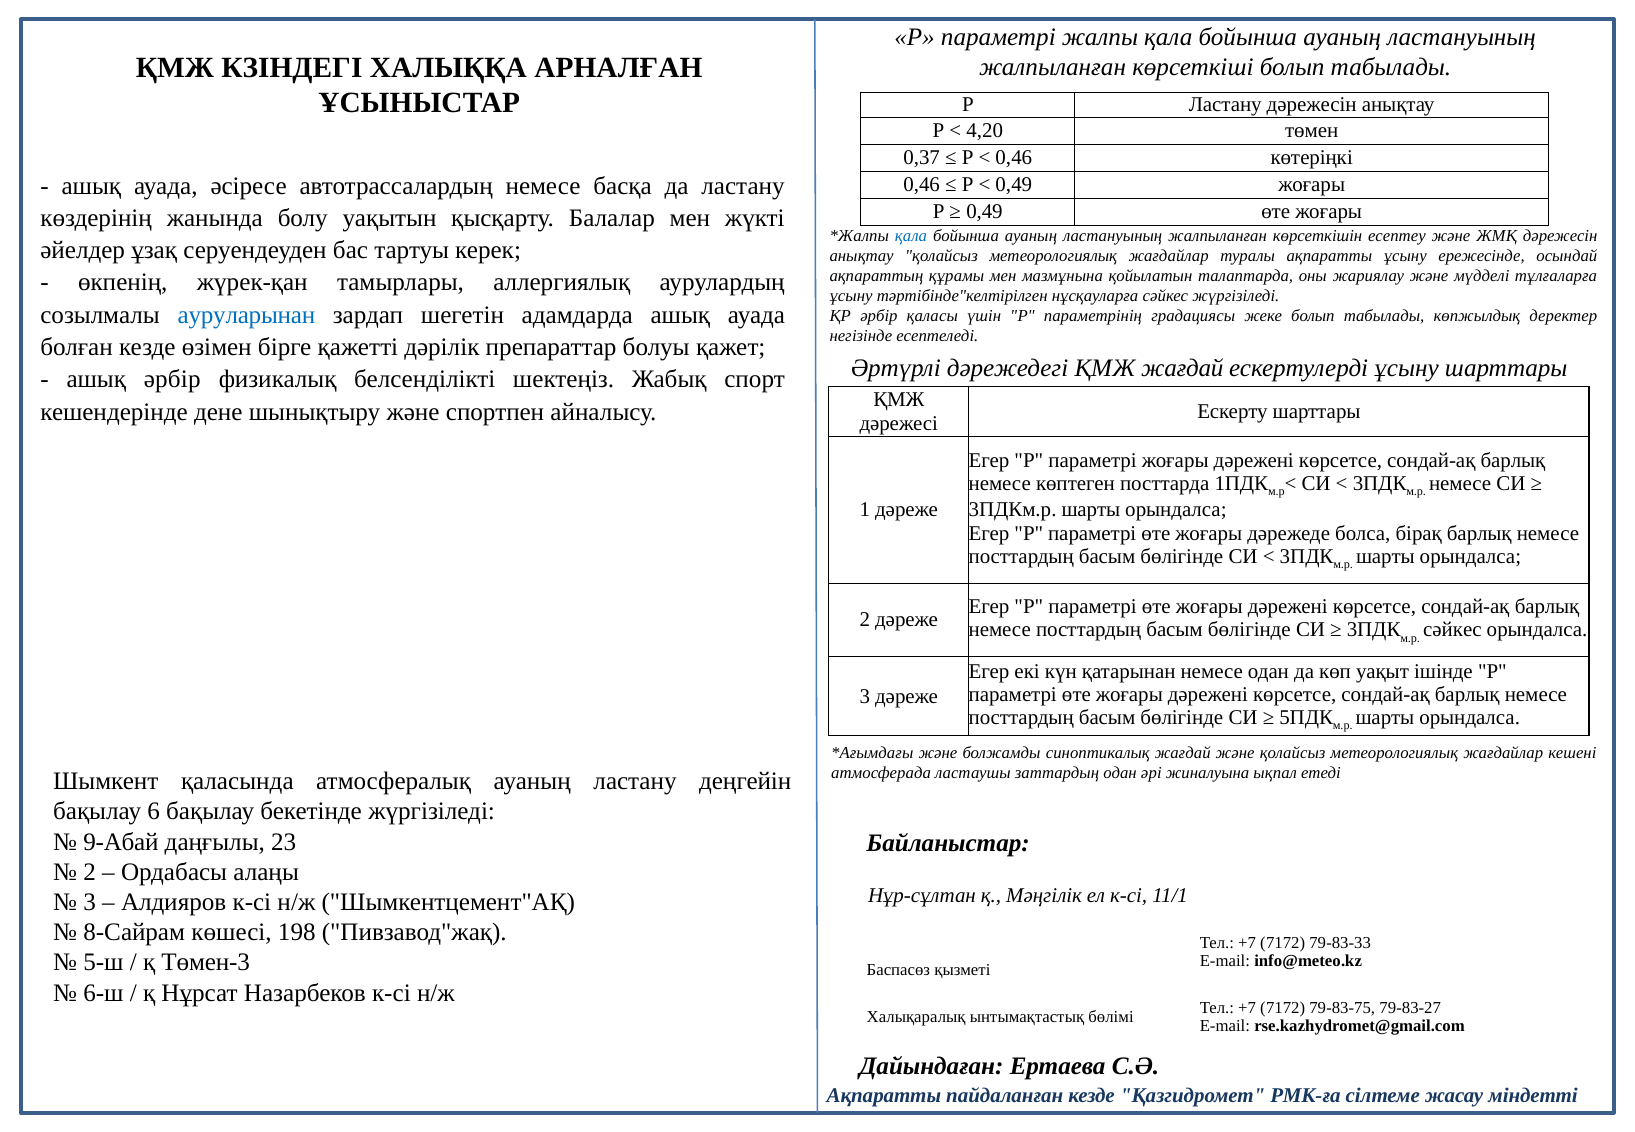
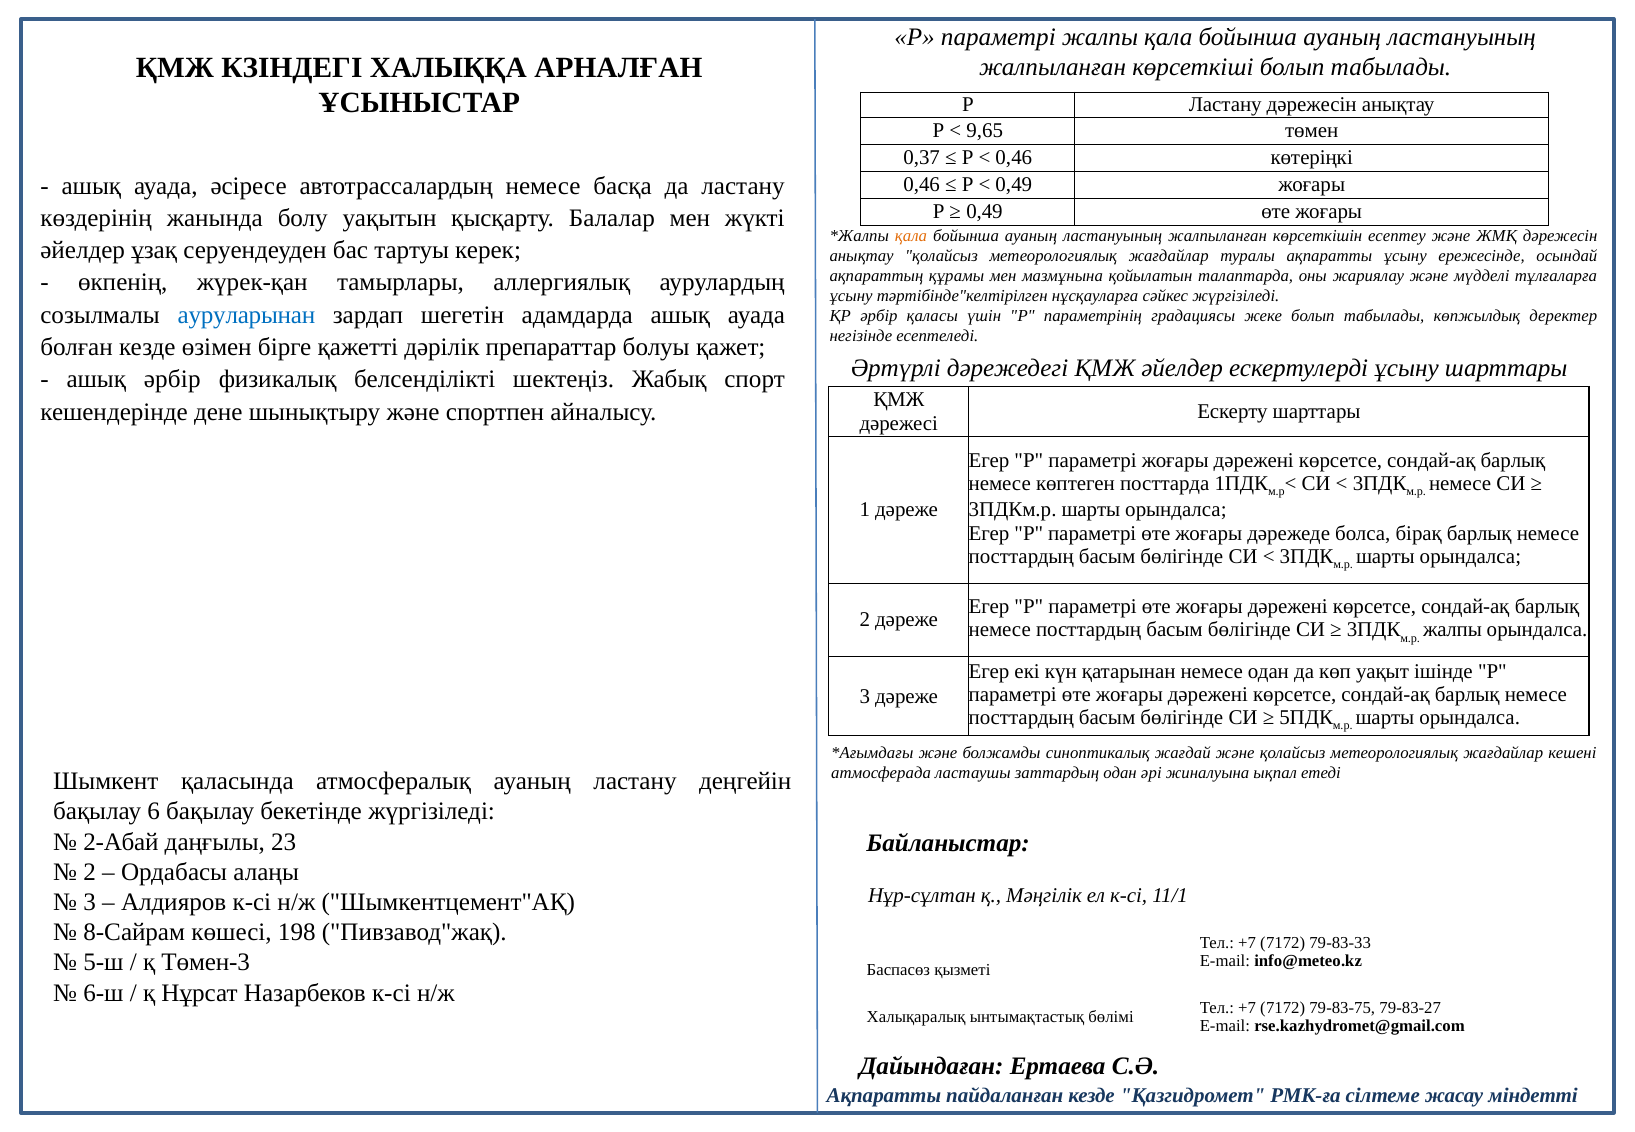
4,20: 4,20 -> 9,65 (985, 131)
қала colour: blue -> orange (911, 236)
ҚМЖ жағдай: жағдай -> әйелдер (1182, 369)
сәйкес: сәйкес -> жалпы (1452, 630)
9-Абай: 9-Абай -> 2-Абай (121, 842)
